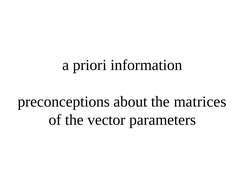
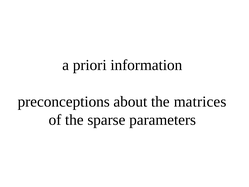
vector: vector -> sparse (106, 120)
